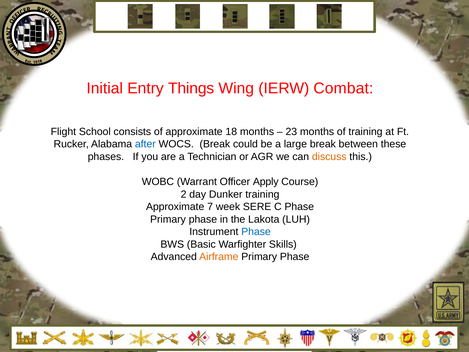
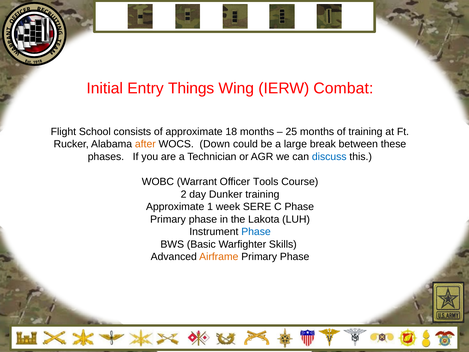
23: 23 -> 25 (291, 132)
after colour: blue -> orange (145, 144)
WOCS Break: Break -> Down (215, 144)
discuss colour: orange -> blue (329, 157)
Apply: Apply -> Tools (266, 182)
7: 7 -> 1 (210, 207)
